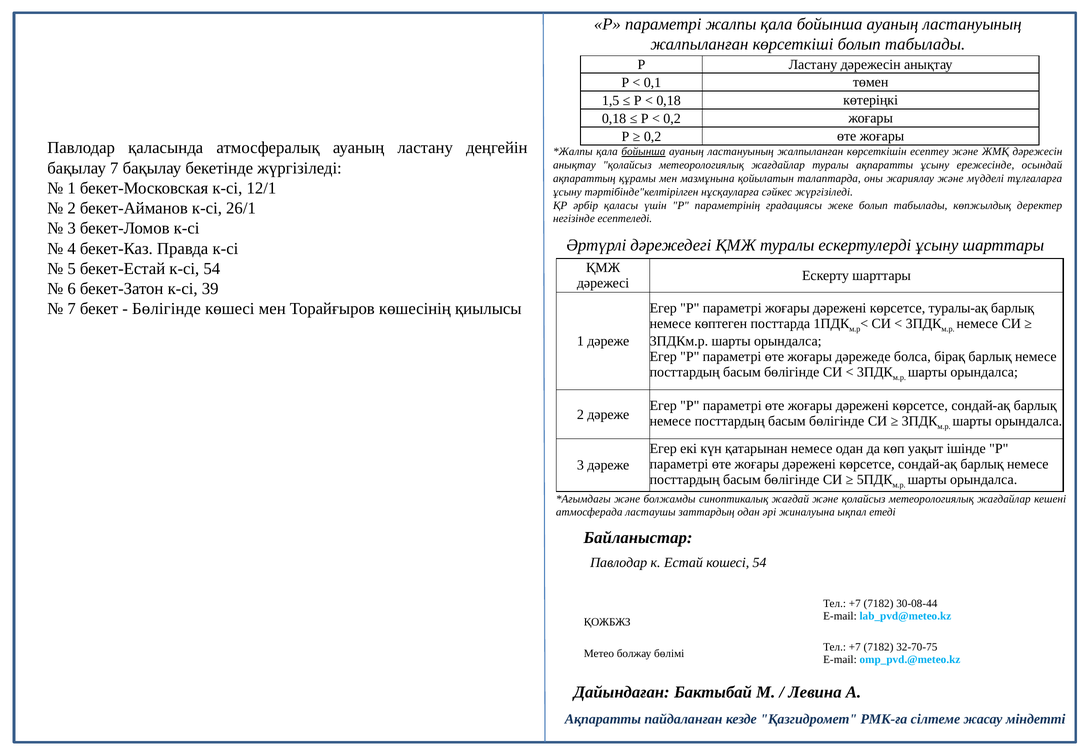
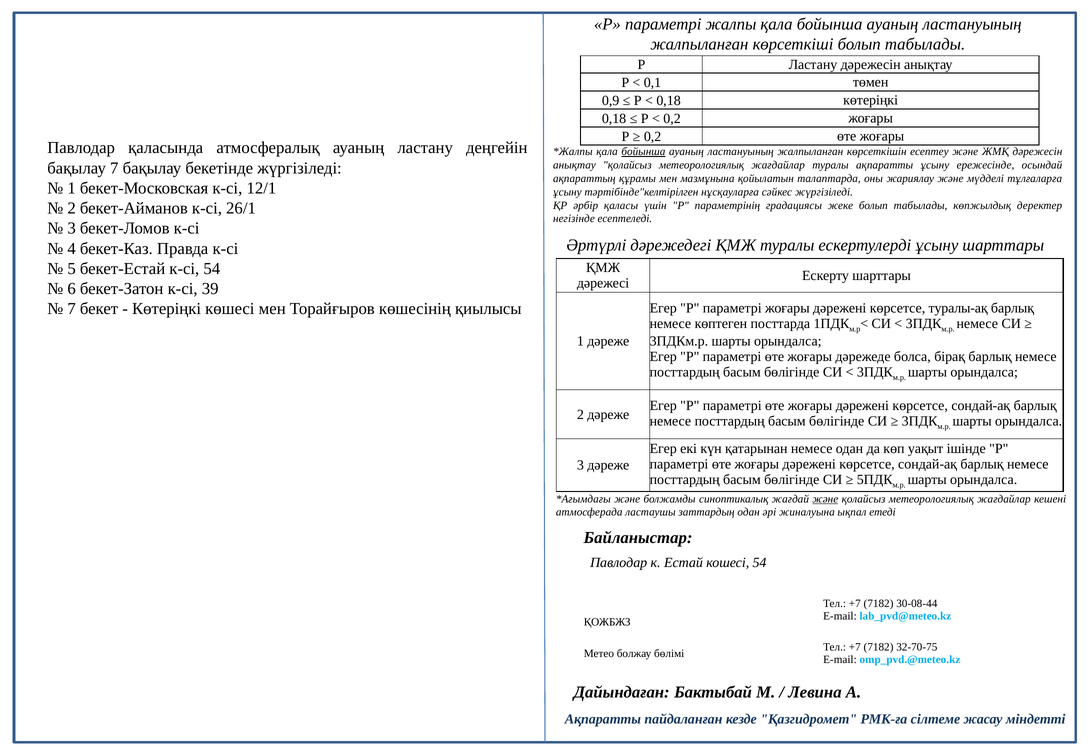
1,5: 1,5 -> 0,9 (611, 101)
Бөлігінде: Бөлігінде -> Көтеріңкі (167, 309)
және underline: none -> present (825, 499)
